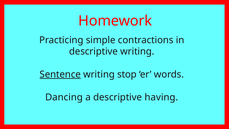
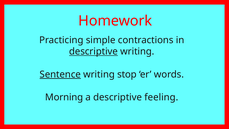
descriptive underline: none -> present (93, 51)
Dancing: Dancing -> Morning (64, 97)
having: having -> feeling (161, 97)
